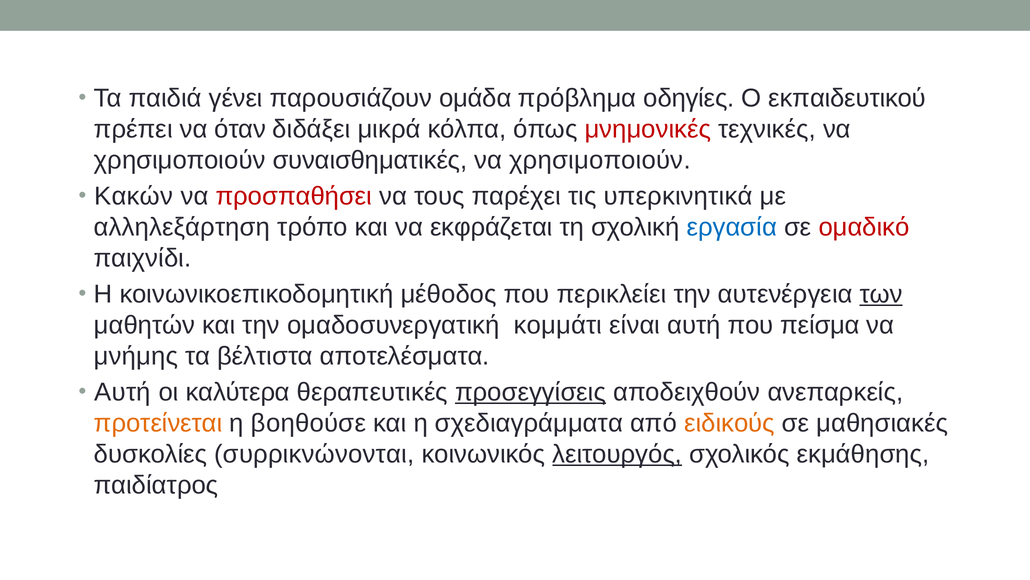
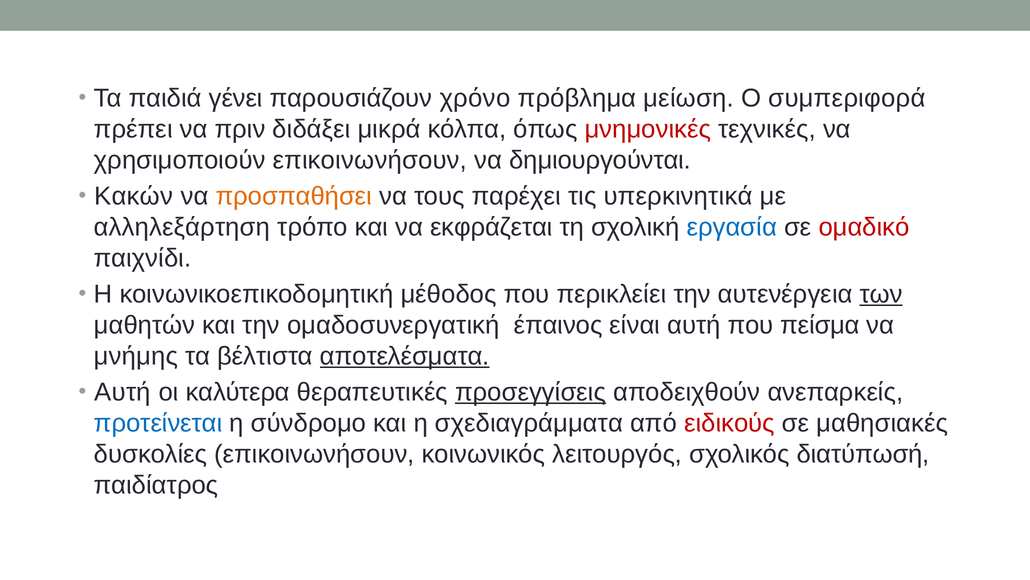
ομάδα: ομάδα -> χρόνο (475, 98)
οδηγίες: οδηγίες -> μείωση (689, 98)
εκπαιδευτικού: εκπαιδευτικού -> συμπεριφορά (847, 98)
όταν: όταν -> πριν (240, 129)
χρησιμοποιούν συναισθηματικές: συναισθηματικές -> επικοινωνήσουν (370, 160)
χρησιμοποιούν: χρησιμοποιούν -> δημιουργούνται (600, 160)
προσπαθήσει colour: red -> orange (294, 196)
κομμάτι: κομμάτι -> έπαινος (558, 325)
αποτελέσματα underline: none -> present (405, 356)
προτείνεται colour: orange -> blue (158, 423)
βοηθούσε: βοηθούσε -> σύνδρομο (309, 423)
ειδικούς colour: orange -> red (729, 423)
δυσκολίες συρρικνώνονται: συρρικνώνονται -> επικοινωνήσουν (314, 454)
λειτουργός underline: present -> none (617, 454)
εκμάθησης: εκμάθησης -> διατύπωσή (863, 454)
